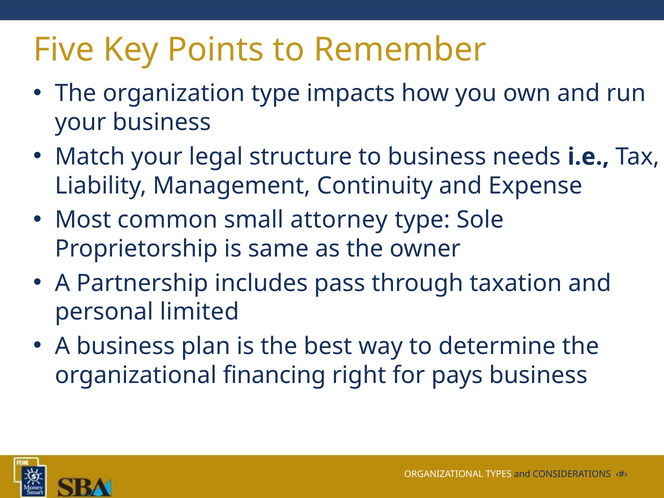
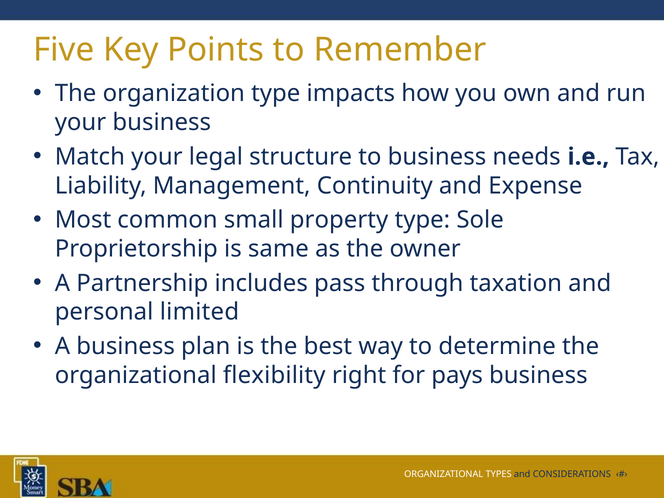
attorney: attorney -> property (339, 220)
financing: financing -> flexibility (274, 375)
